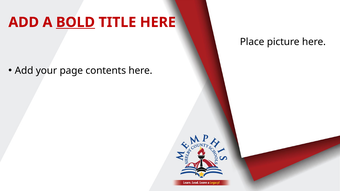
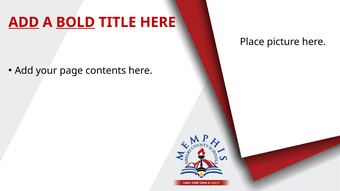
ADD underline: none -> present (24, 22)
